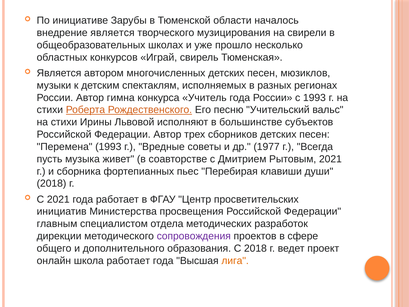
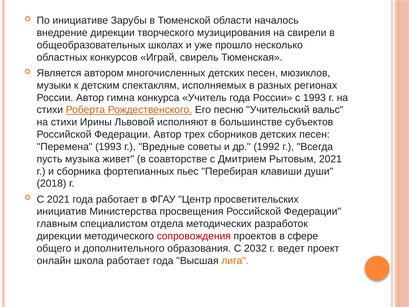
внедрение является: является -> дирекции (113, 33)
1977: 1977 -> 1992 (267, 147)
сопровождения colour: purple -> red (194, 236)
С 2018: 2018 -> 2032 (255, 248)
